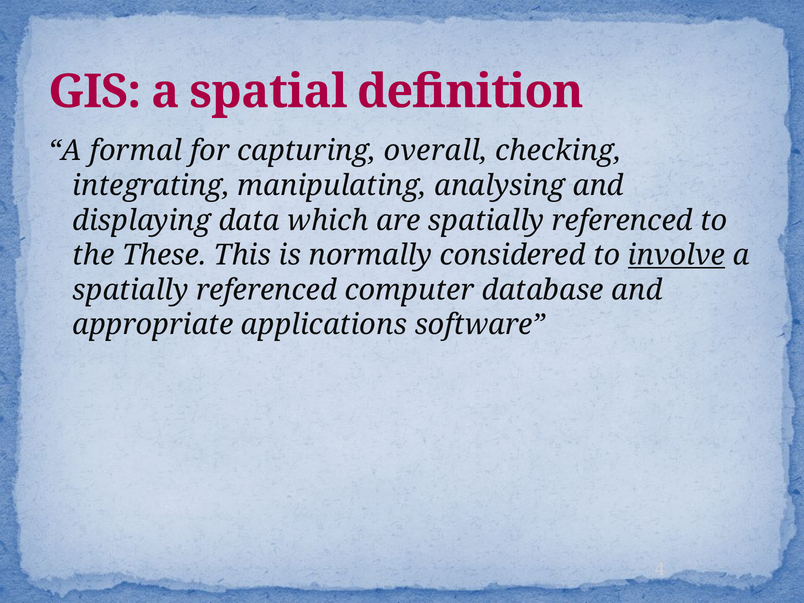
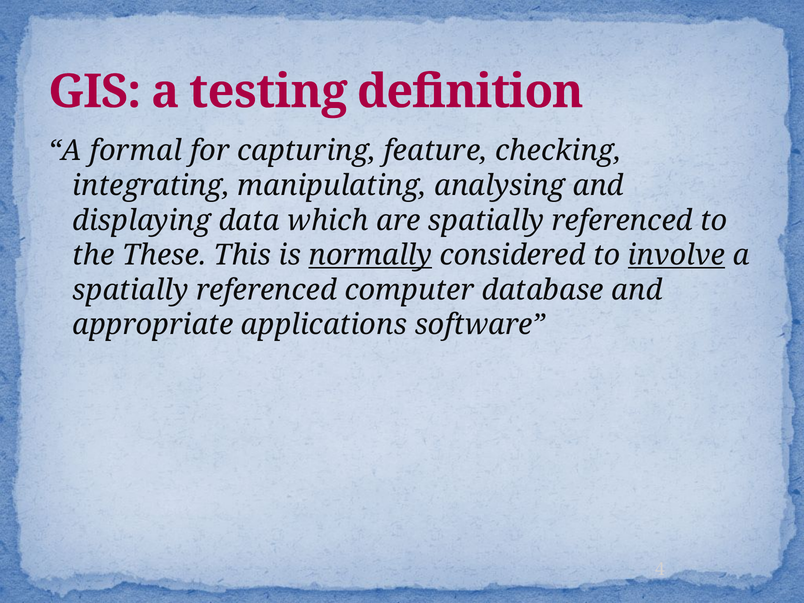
spatial: spatial -> testing (268, 92)
overall: overall -> feature (436, 151)
normally underline: none -> present (370, 255)
